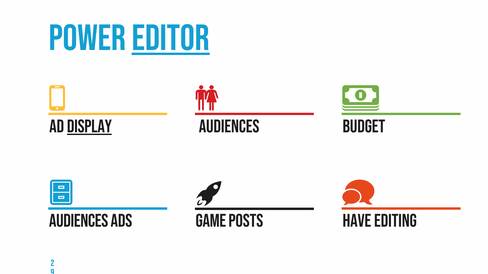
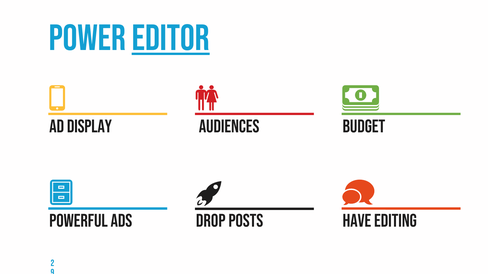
display underline: present -> none (89, 127)
audiences: audiences -> powerful (79, 221)
Game: Game -> Drop (211, 221)
